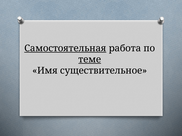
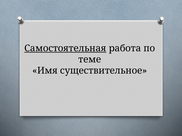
теме underline: present -> none (90, 60)
